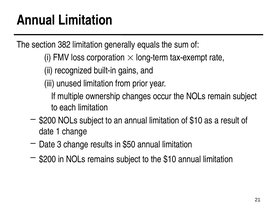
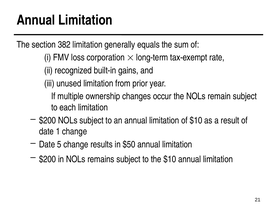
3: 3 -> 5 (59, 144)
